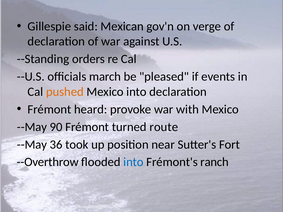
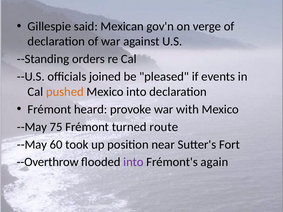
march: march -> joined (105, 77)
90: 90 -> 75 (56, 127)
36: 36 -> 60 (56, 145)
into colour: blue -> purple (133, 162)
ranch: ranch -> again (214, 162)
